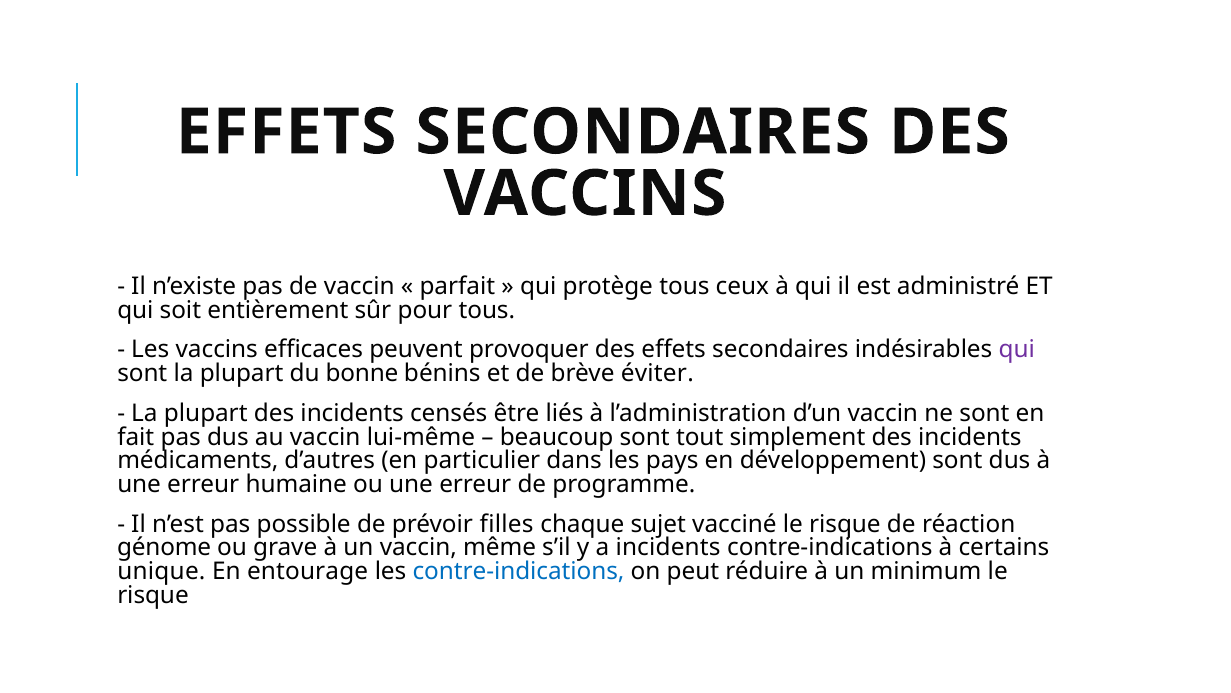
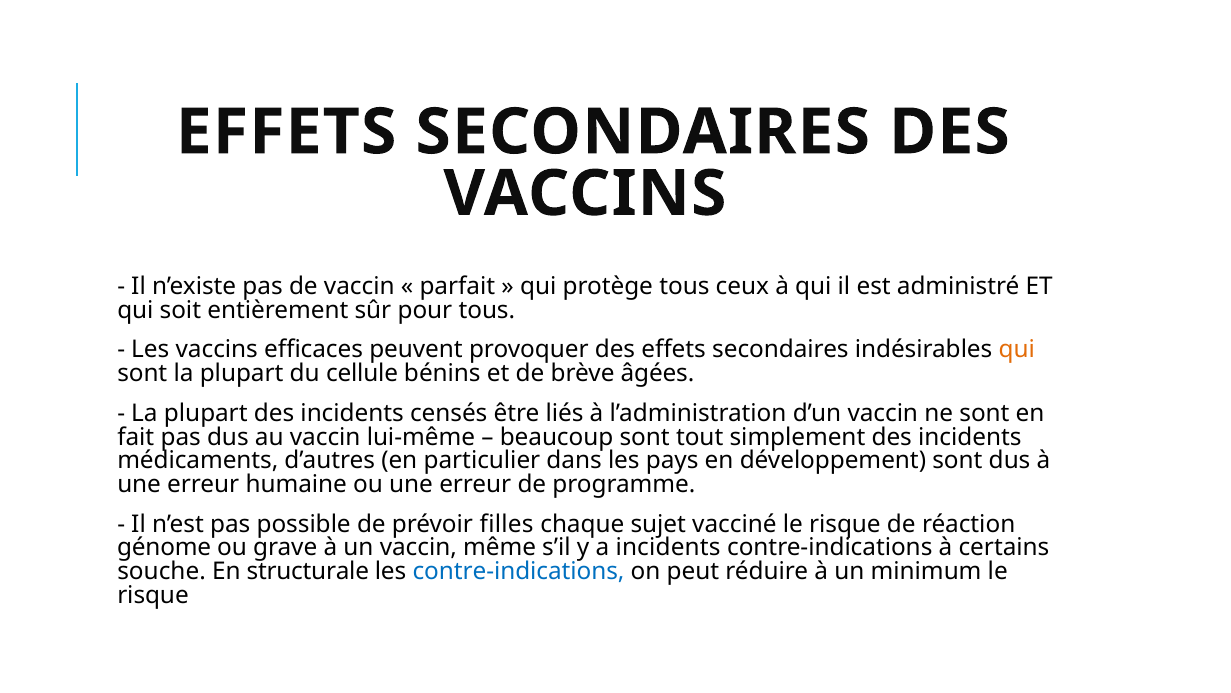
qui colour: purple -> orange (1017, 350)
bonne: bonne -> cellule (362, 373)
éviter: éviter -> âgées (658, 373)
unique: unique -> souche (162, 571)
entourage: entourage -> structurale (308, 571)
